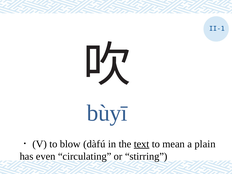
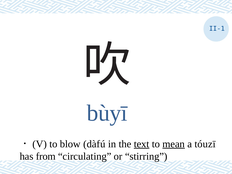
mean underline: none -> present (174, 144)
plain: plain -> tóuzī (205, 144)
even: even -> from (46, 156)
